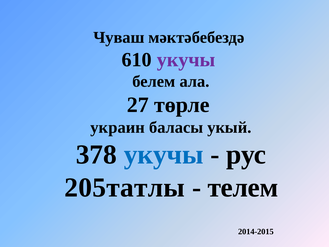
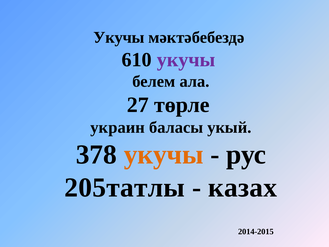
Чуваш: Чуваш -> Укучы (119, 38)
укучы colour: blue -> orange (164, 155)
телем: телем -> казах (243, 187)
